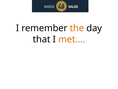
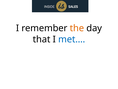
met… colour: orange -> blue (72, 39)
